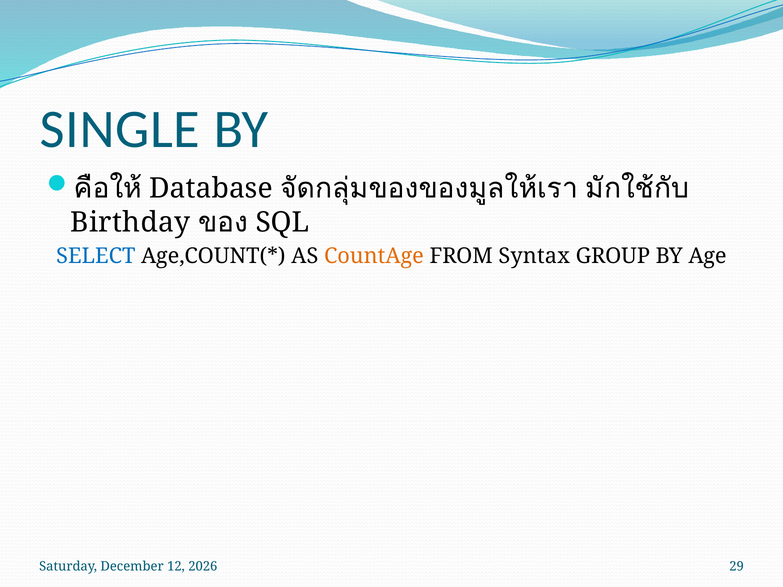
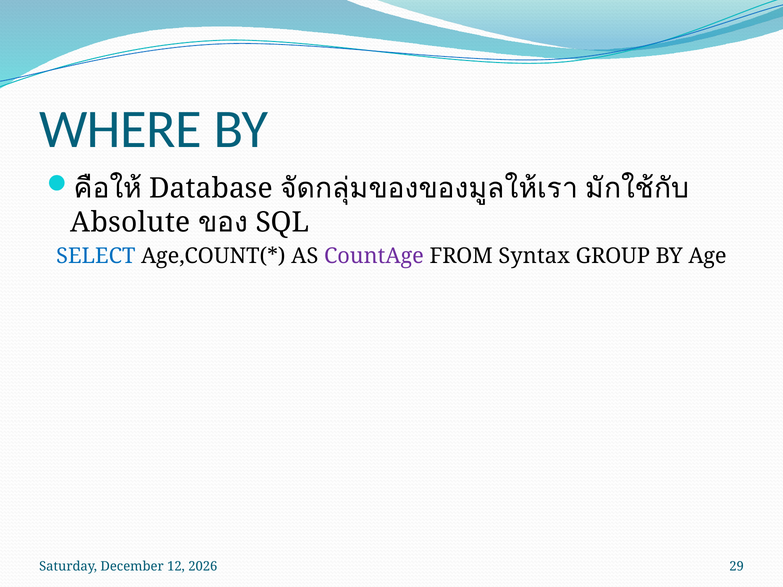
SINGLE: SINGLE -> WHERE (121, 129)
Birthday: Birthday -> Absolute (130, 222)
CountAge colour: orange -> purple (374, 256)
